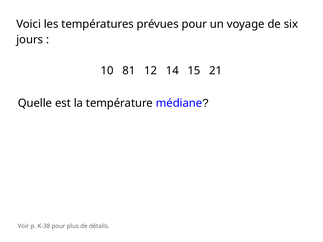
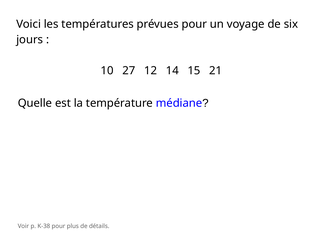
81: 81 -> 27 (129, 71)
